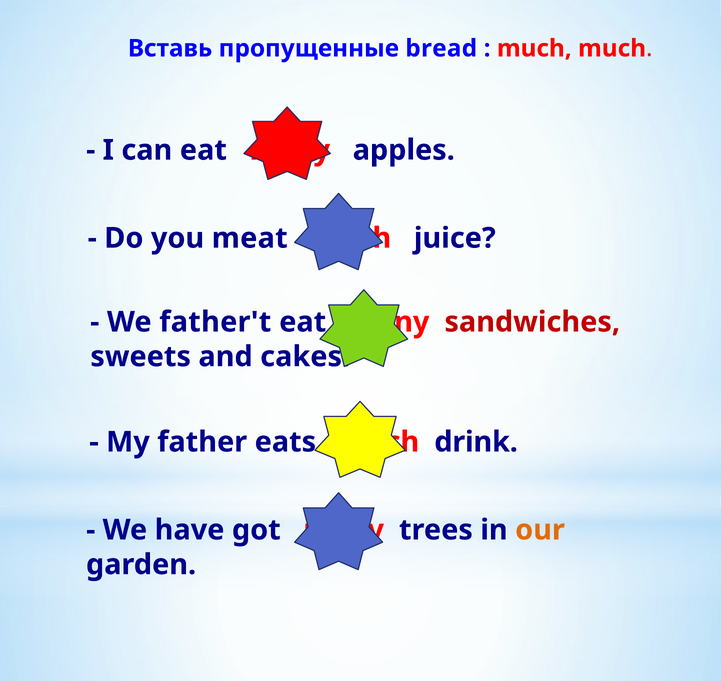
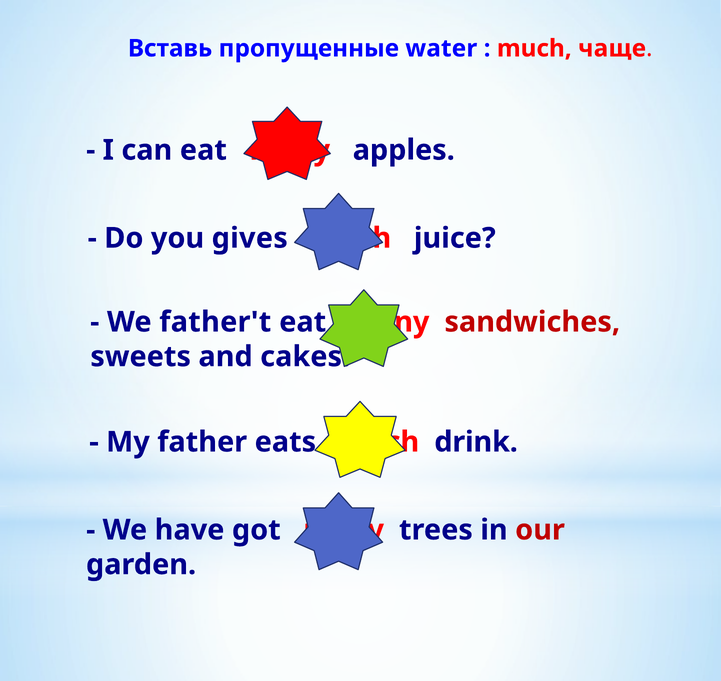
bread: bread -> water (441, 48)
much much: much -> чаще (612, 48)
meat: meat -> gives (250, 238)
our colour: orange -> red (540, 530)
